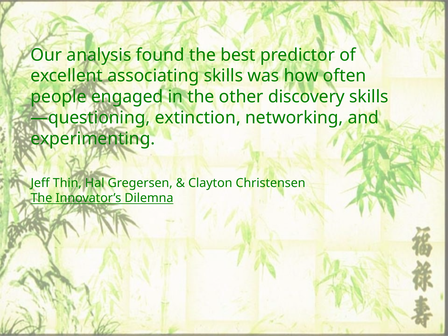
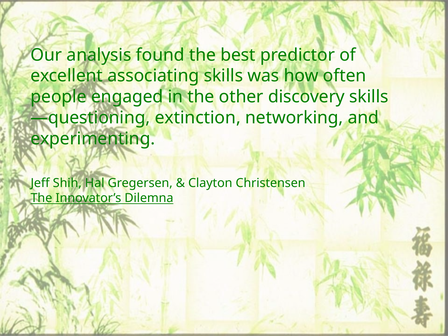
Thin: Thin -> Shih (67, 183)
